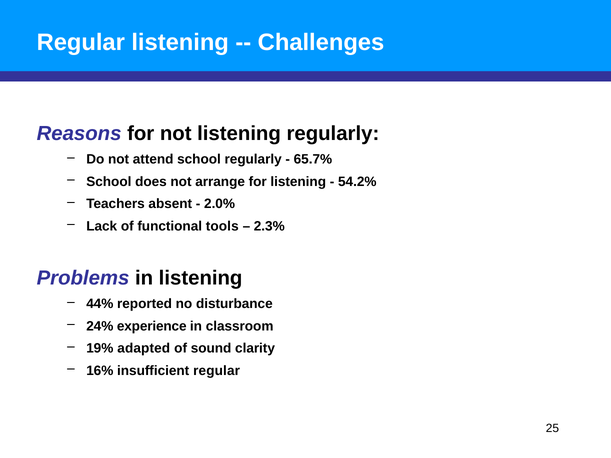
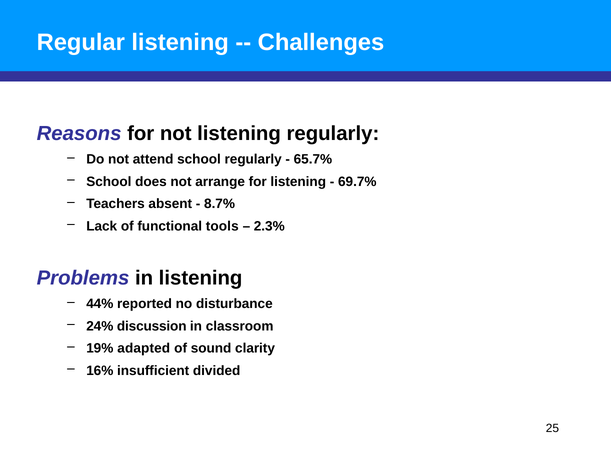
54.2%: 54.2% -> 69.7% (357, 182)
2.0%: 2.0% -> 8.7% (220, 204)
experience: experience -> discussion (152, 326)
insufficient regular: regular -> divided (217, 371)
